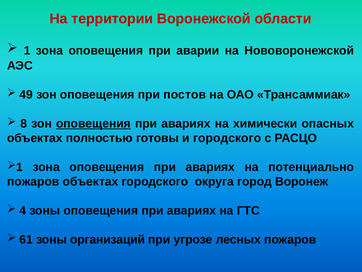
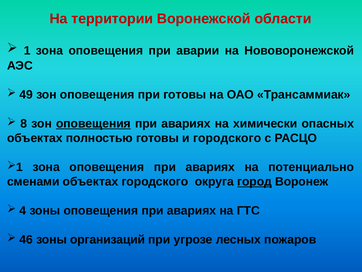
при постов: постов -> готовы (185, 95)
пожаров: пожаров -> сменами (33, 181)
город underline: none -> present (254, 181)
61: 61 -> 46 (26, 239)
